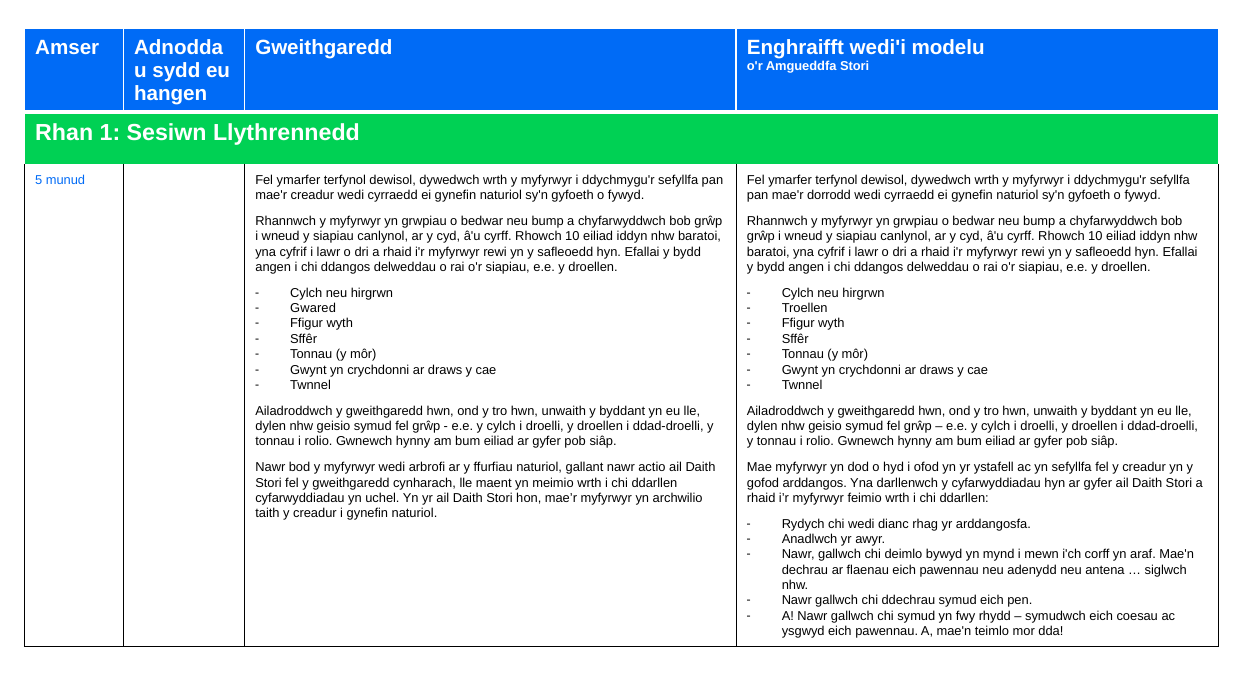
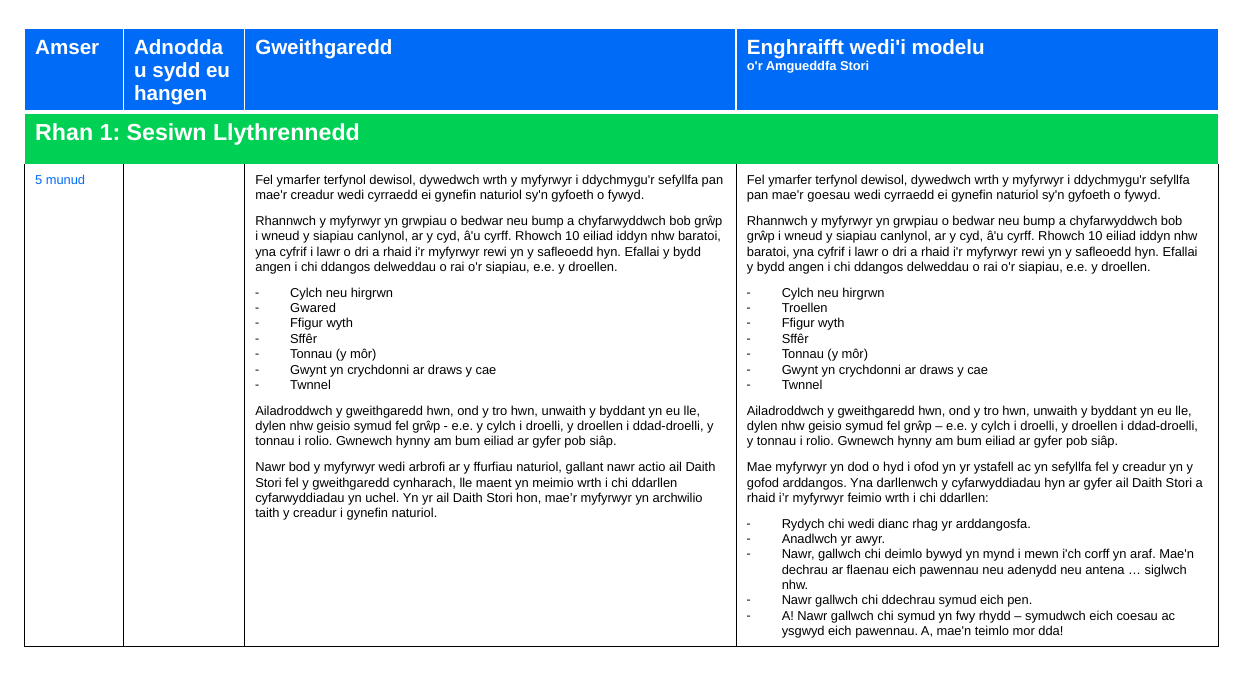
dorrodd: dorrodd -> goesau (829, 196)
